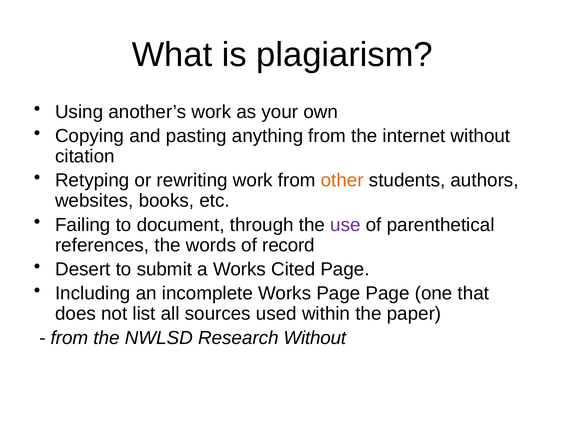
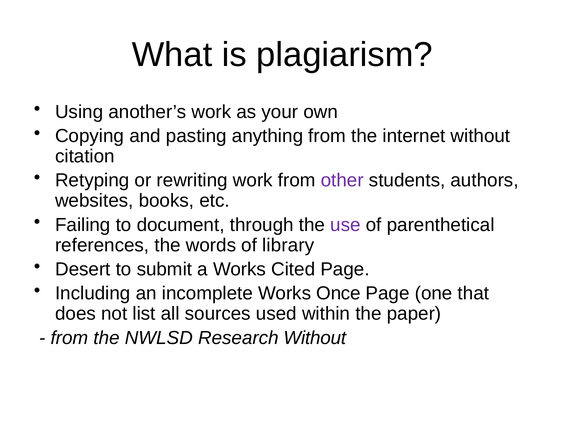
other colour: orange -> purple (342, 180)
record: record -> library (288, 245)
Works Page: Page -> Once (338, 293)
